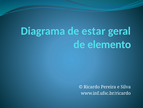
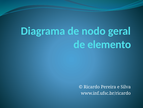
estar: estar -> nodo (94, 31)
